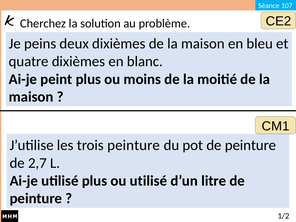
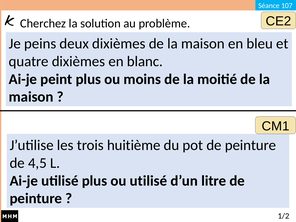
trois peinture: peinture -> huitième (134, 145)
2,7: 2,7 -> 4,5 (37, 163)
